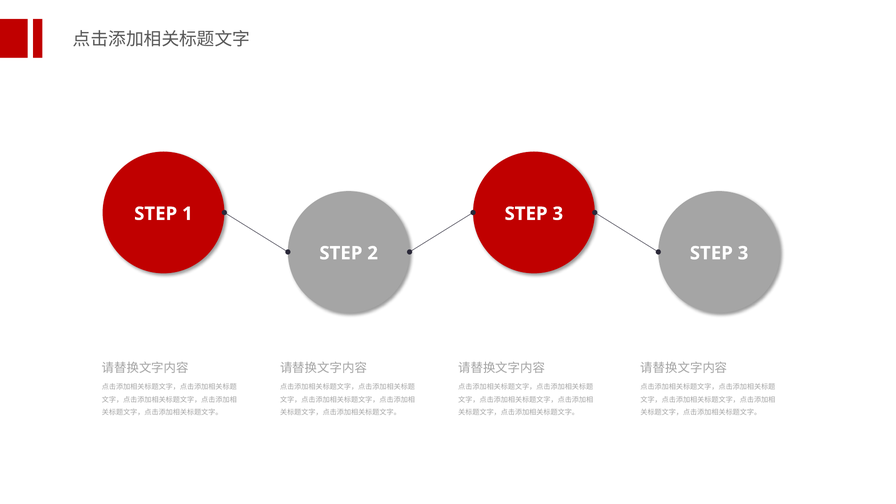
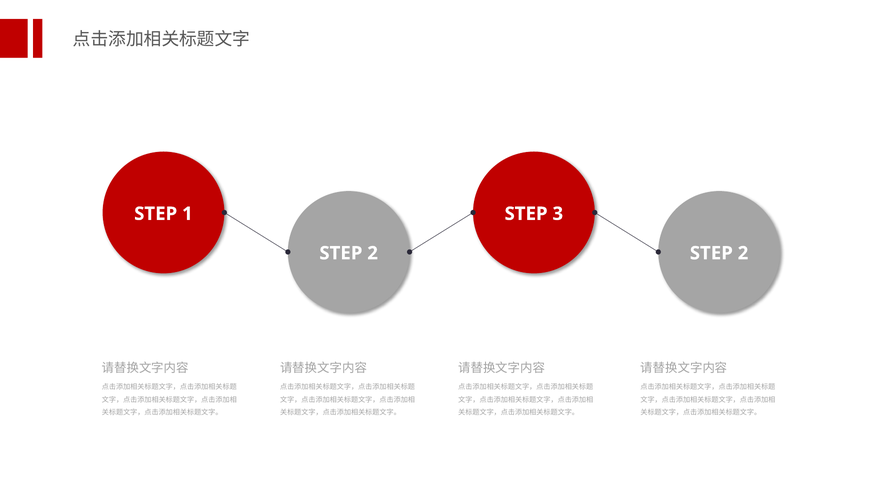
3: 3 -> 2 (743, 253)
